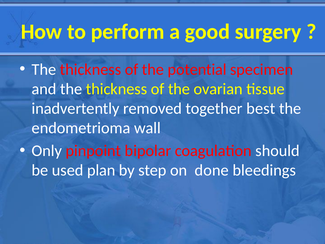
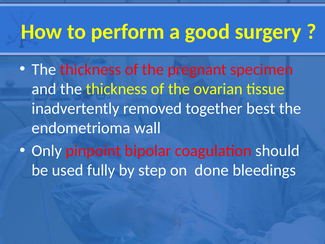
potential: potential -> pregnant (197, 69)
plan: plan -> fully (101, 170)
